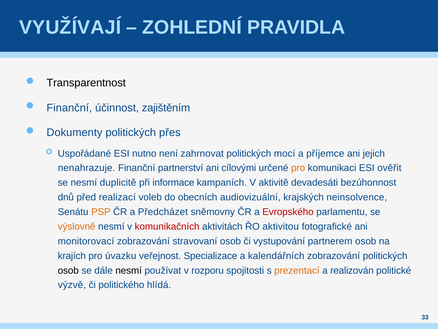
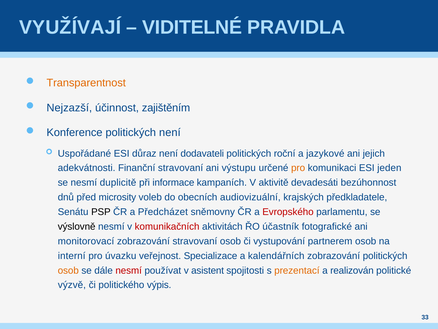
ZOHLEDNÍ: ZOHLEDNÍ -> VIDITELNÉ (192, 27)
Transparentnost colour: black -> orange (86, 83)
Finanční: Finanční -> Nejzazší (69, 108)
Dokumenty: Dokumenty -> Konference (75, 132)
politických přes: přes -> není (170, 132)
nutno: nutno -> důraz (144, 153)
zahrnovat: zahrnovat -> dodavateli (202, 153)
mocí: mocí -> roční (285, 153)
příjemce: příjemce -> jazykové (325, 153)
nenahrazuje: nenahrazuje -> adekvátnosti (87, 168)
Finanční partnerství: partnerství -> stravovaní (181, 168)
cílovými: cílovými -> výstupu (239, 168)
ověřit: ověřit -> jeden (389, 168)
realizací: realizací -> microsity (117, 197)
neinsolvence: neinsolvence -> předkladatele (357, 197)
PSP colour: orange -> black (101, 212)
výslovně colour: orange -> black (77, 226)
aktivitou: aktivitou -> účastník (281, 226)
krajích: krajích -> interní (72, 255)
osob colour: black -> orange (68, 270)
nesmí colour: black -> red (129, 270)
rozporu: rozporu -> asistent (208, 270)
hlídá: hlídá -> výpis (159, 285)
